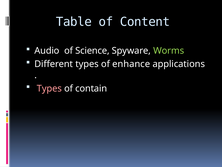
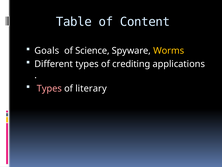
Audio: Audio -> Goals (47, 51)
Worms colour: light green -> yellow (169, 51)
enhance: enhance -> crediting (131, 64)
contain: contain -> literary (91, 88)
